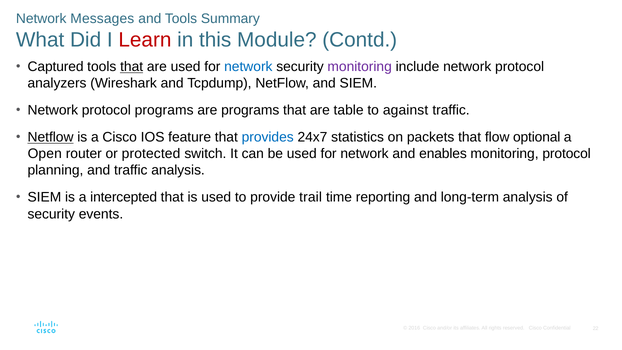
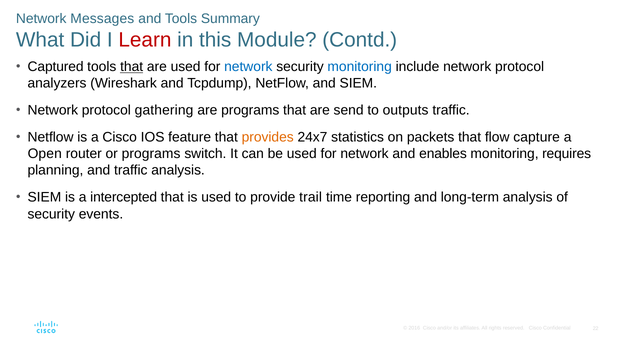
monitoring colour: purple -> blue (360, 67)
protocol programs: programs -> gathering (164, 110)
table: table -> send (349, 110)
against: against -> outputs (406, 110)
Netflow underline: present -> none (51, 137)
provides colour: blue -> orange (268, 137)
optional: optional -> capture (537, 137)
or protected: protected -> programs (151, 154)
monitoring protocol: protocol -> requires (567, 154)
